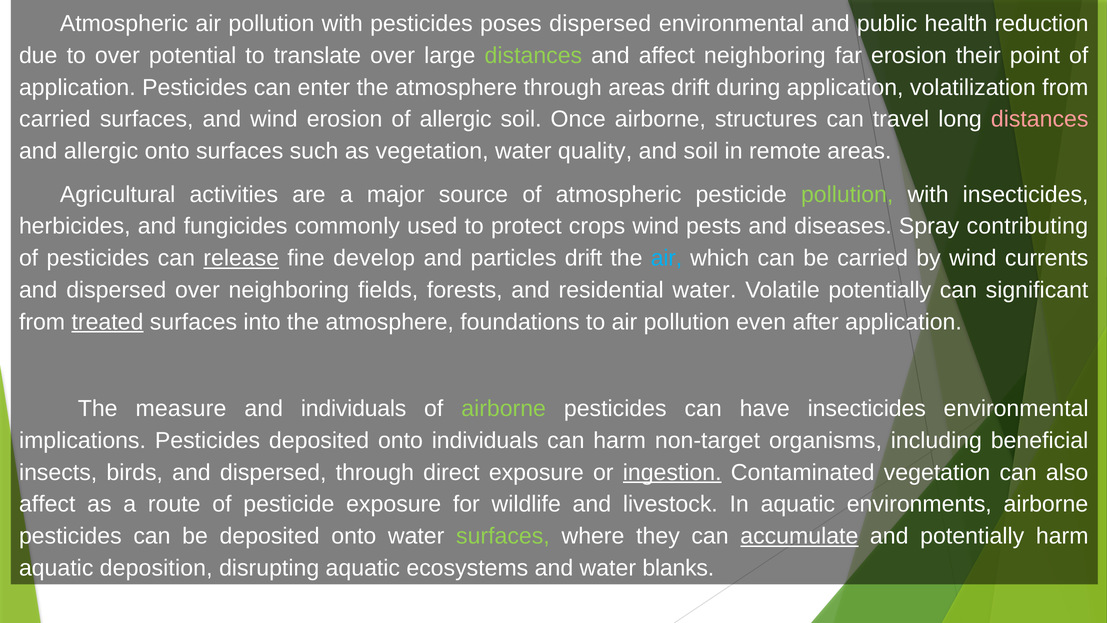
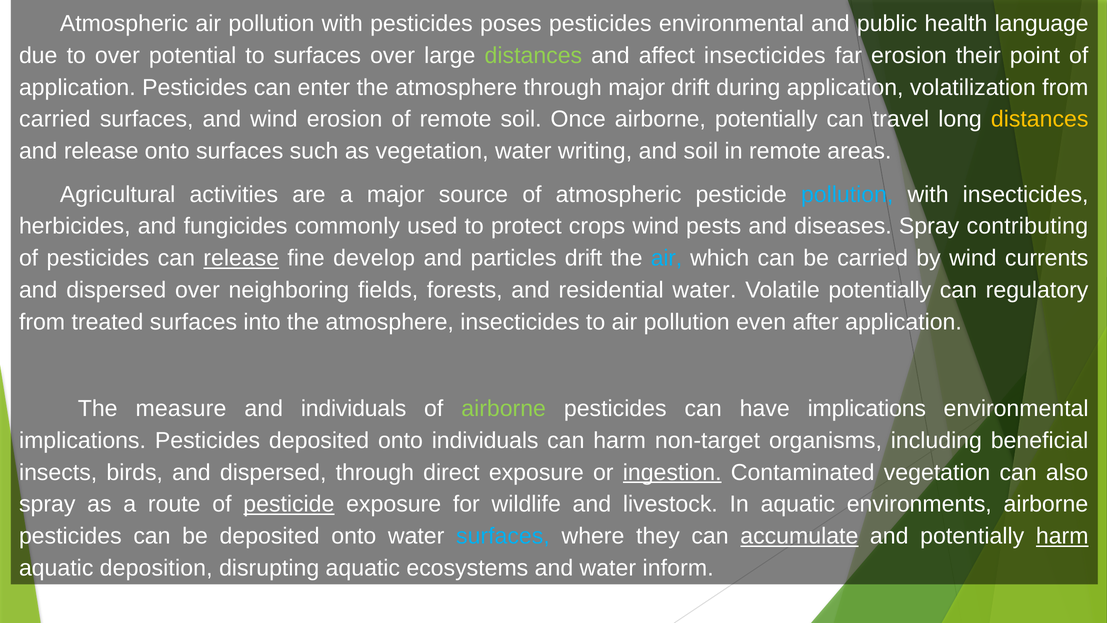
poses dispersed: dispersed -> pesticides (600, 24)
reduction: reduction -> language (1042, 24)
to translate: translate -> surfaces (317, 56)
affect neighboring: neighboring -> insecticides (765, 56)
through areas: areas -> major (637, 87)
of allergic: allergic -> remote (456, 119)
airborne structures: structures -> potentially (766, 119)
distances colour: pink -> yellow (1040, 119)
and allergic: allergic -> release (101, 151)
quality: quality -> writing (595, 151)
pollution colour: light green -> light blue (847, 194)
significant: significant -> regulatory (1037, 290)
treated underline: present -> none (107, 322)
atmosphere foundations: foundations -> insecticides (520, 322)
have insecticides: insecticides -> implications (867, 409)
affect: affect -> spray (47, 504)
pesticide underline: none -> present (289, 504)
surfaces colour: light green -> light blue (503, 536)
harm underline: none -> present (1062, 536)
blanks: blanks -> inform (678, 568)
